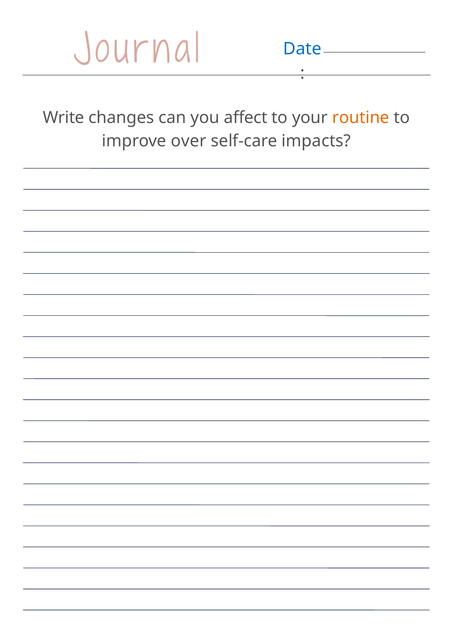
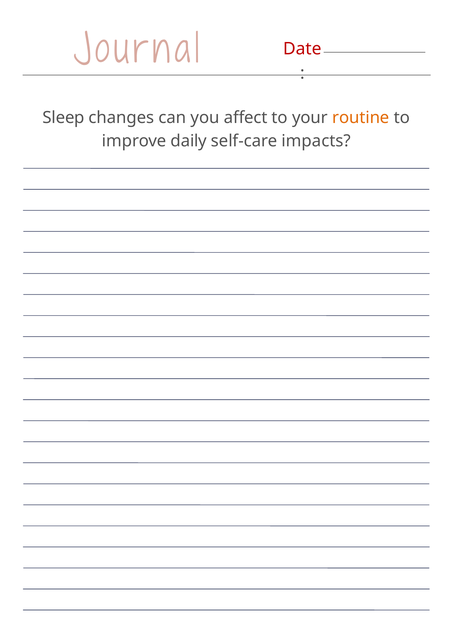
Date colour: blue -> red (302, 49)
Write: Write -> Sleep (64, 118)
over: over -> daily (189, 141)
